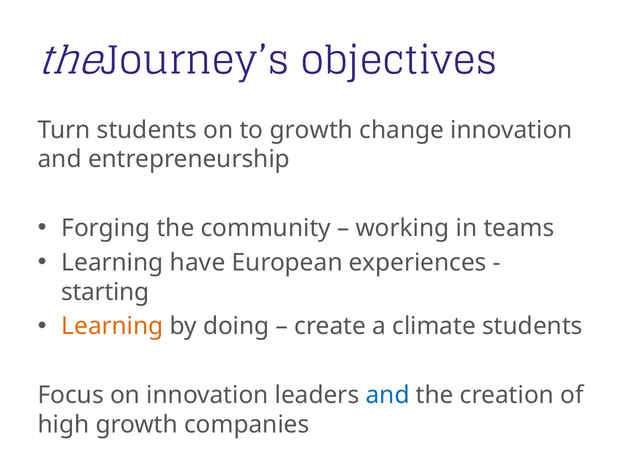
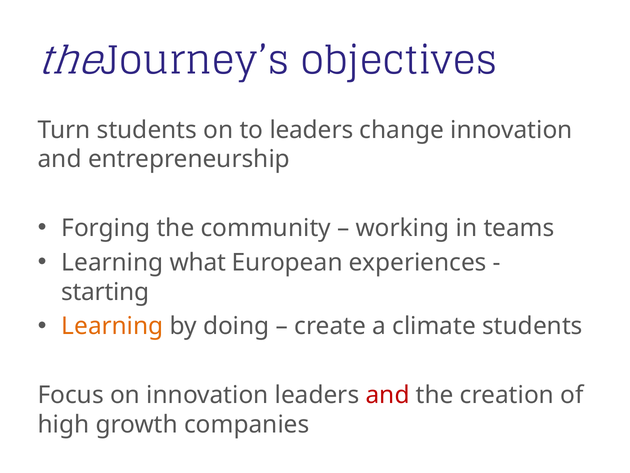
to growth: growth -> leaders (311, 130)
have: have -> what (198, 262)
and colour: blue -> red (388, 395)
